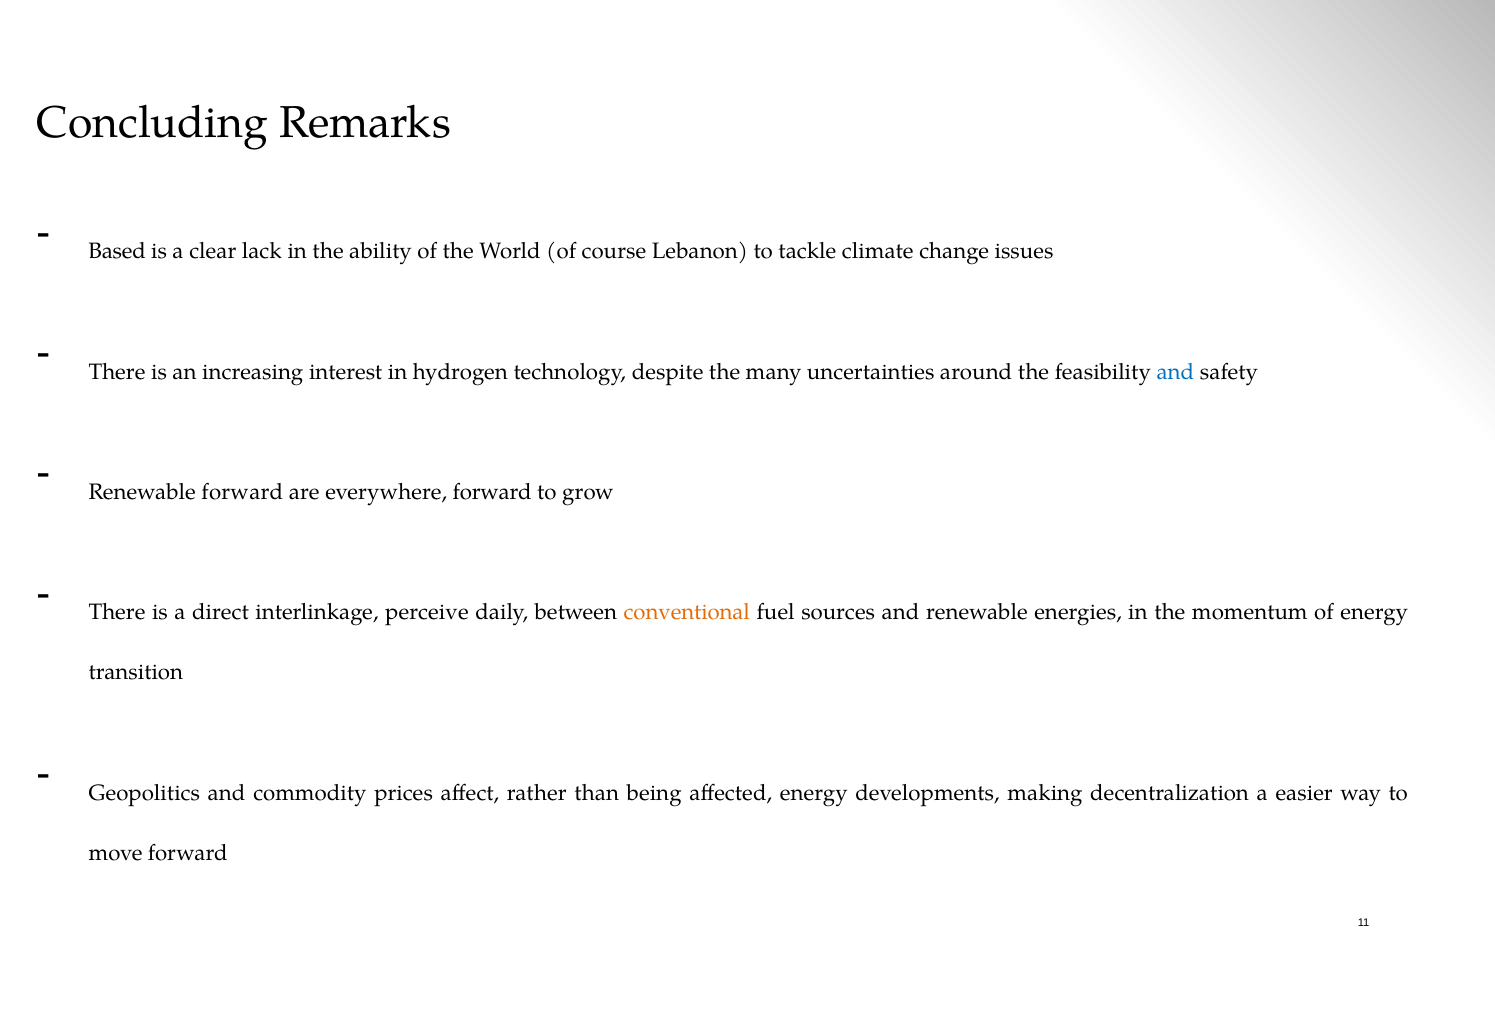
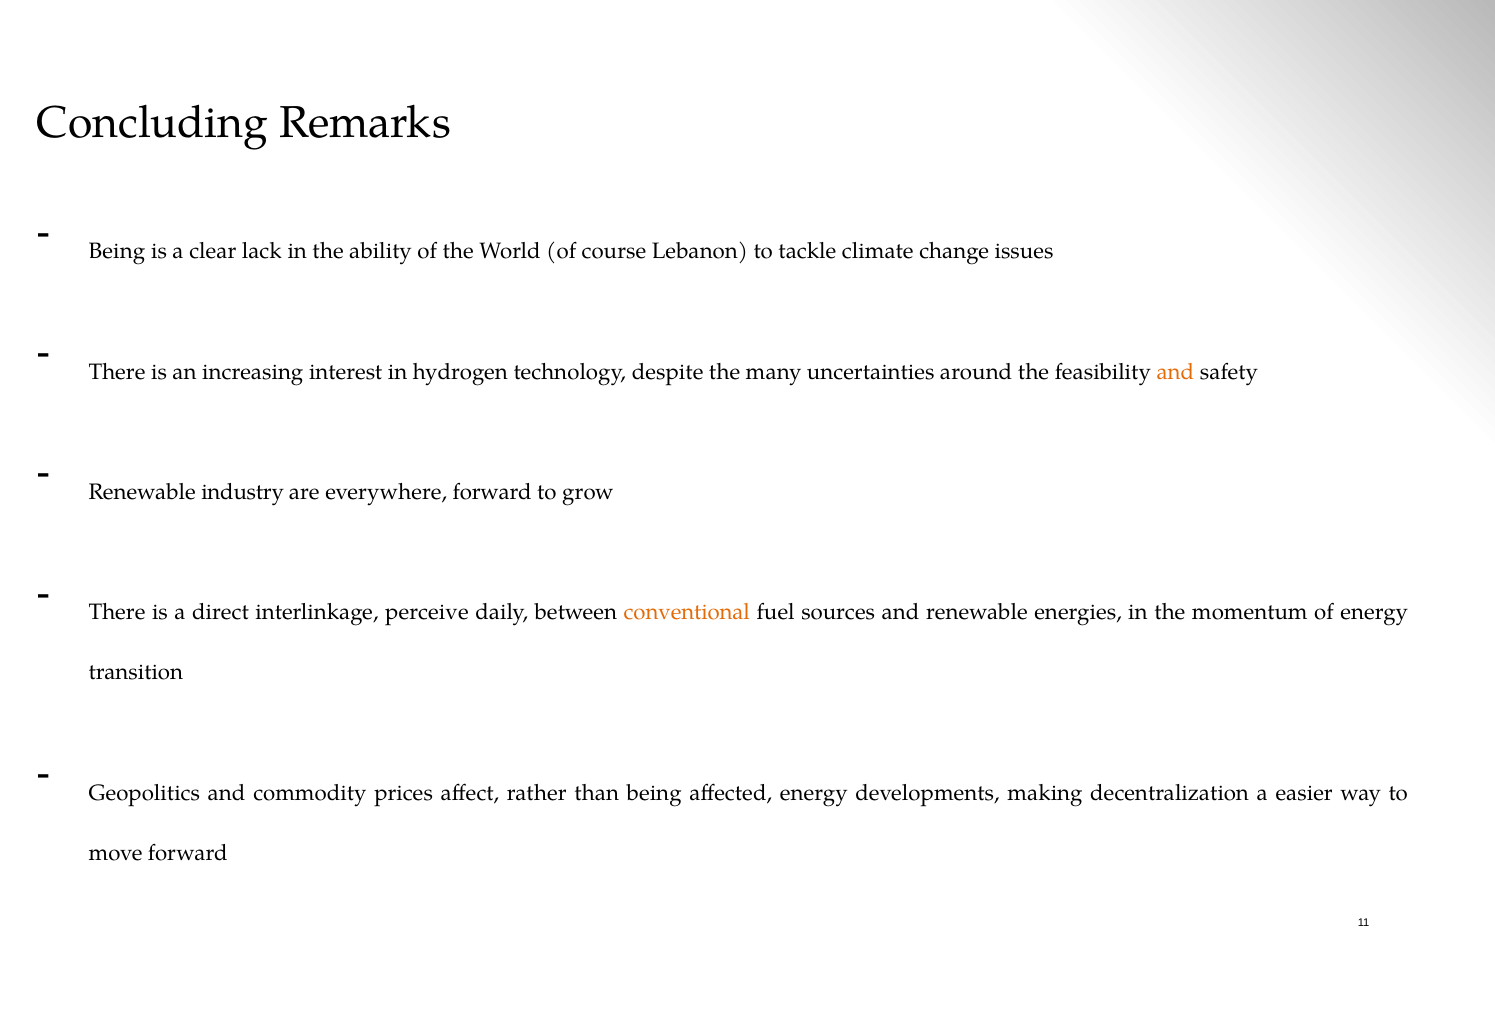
Based: Based -> Being (117, 252)
and colour: blue -> orange (1175, 372)
Renewable forward: forward -> industry (243, 492)
